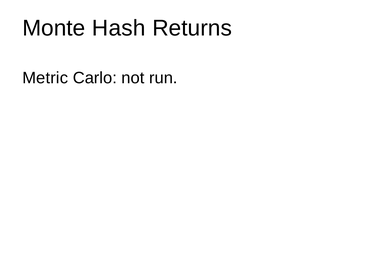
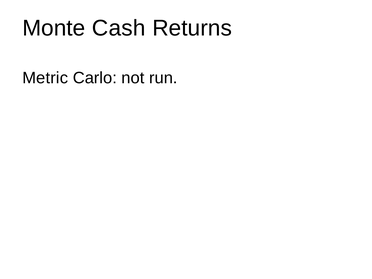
Hash: Hash -> Cash (119, 28)
